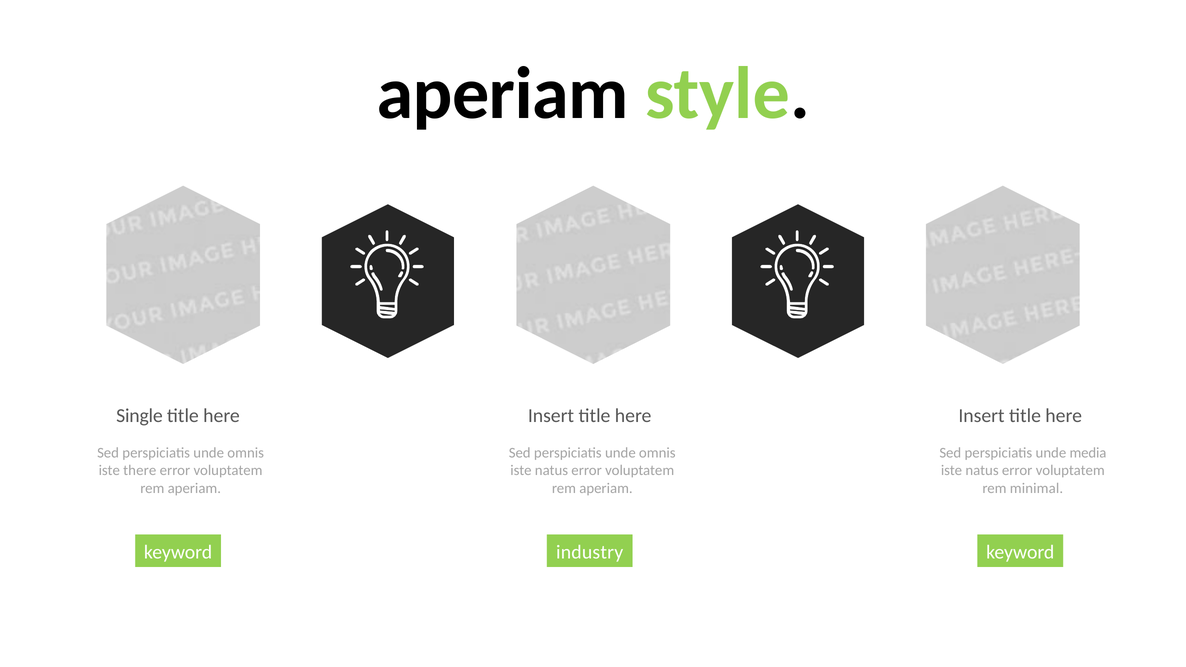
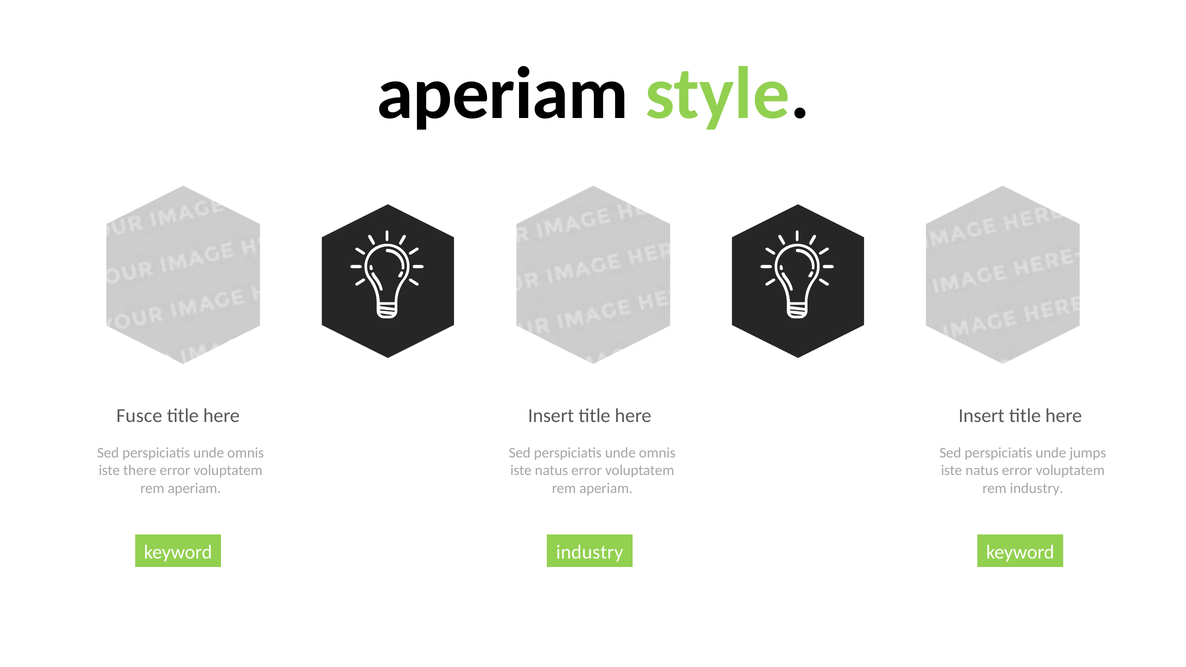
Single: Single -> Fusce (139, 416)
media: media -> jumps (1088, 453)
rem minimal: minimal -> industry (1037, 488)
